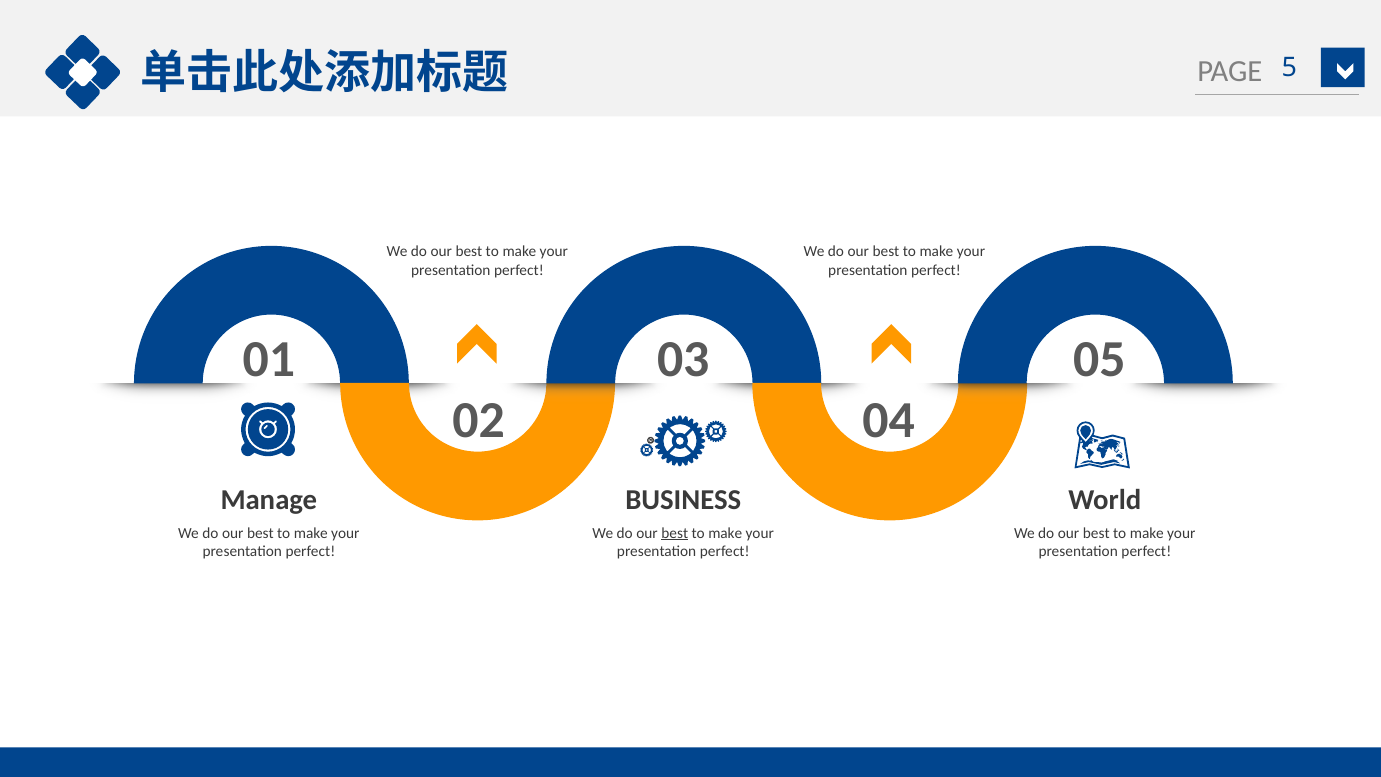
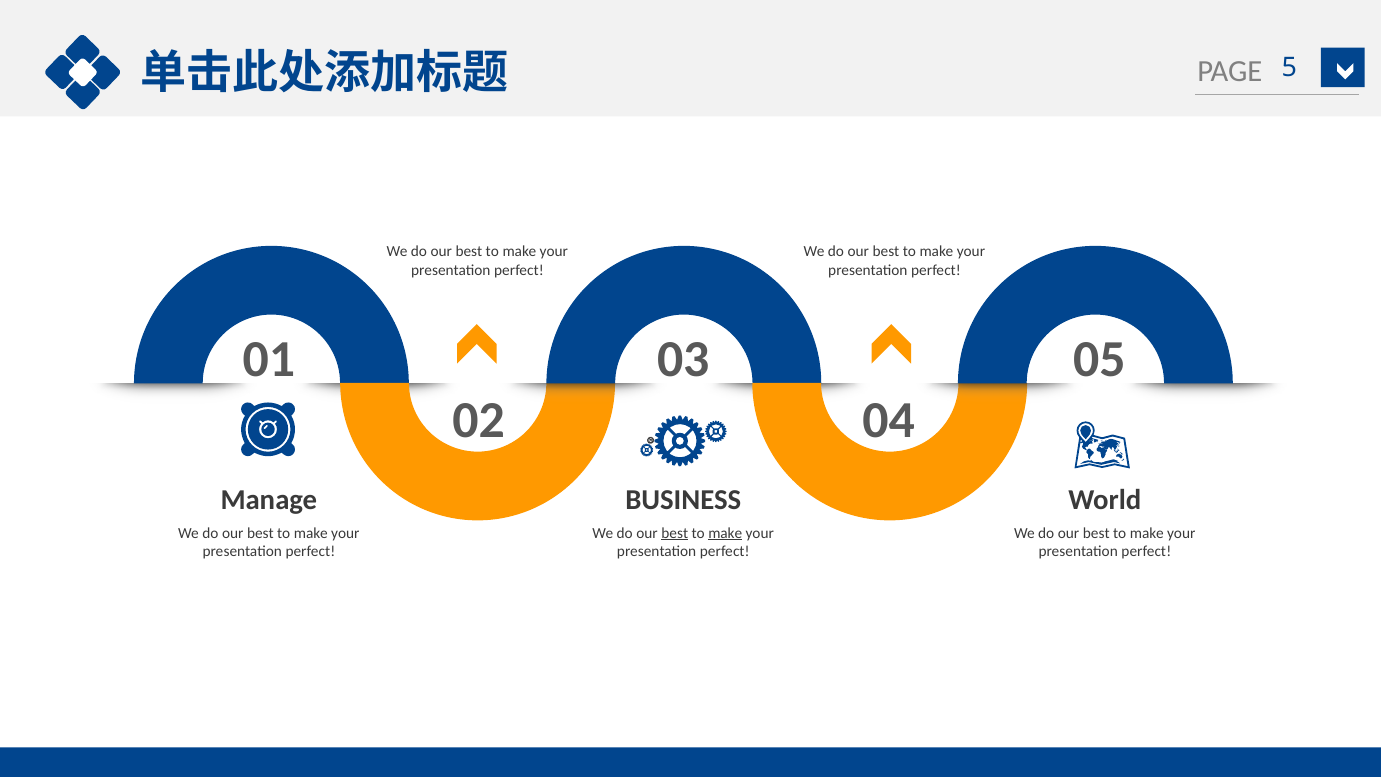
make underline: none -> present (725, 533)
